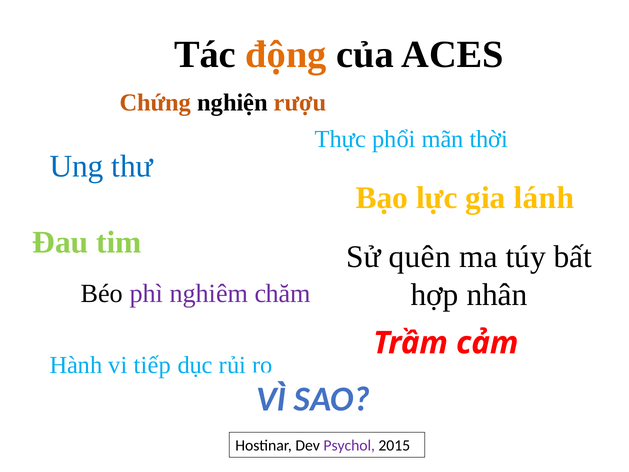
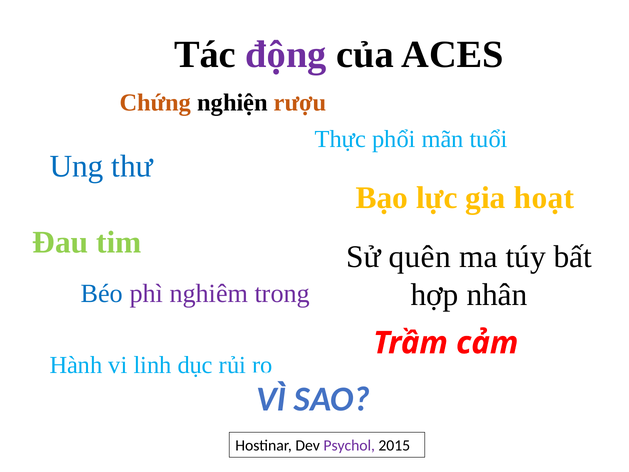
động colour: orange -> purple (286, 55)
thời: thời -> tuổi (489, 139)
lánh: lánh -> hoạt (544, 198)
Béo colour: black -> blue (102, 294)
chăm: chăm -> trong (282, 294)
tiếp: tiếp -> linh (153, 365)
